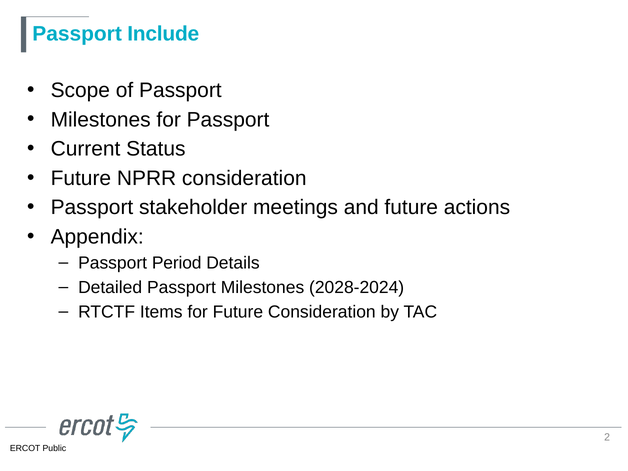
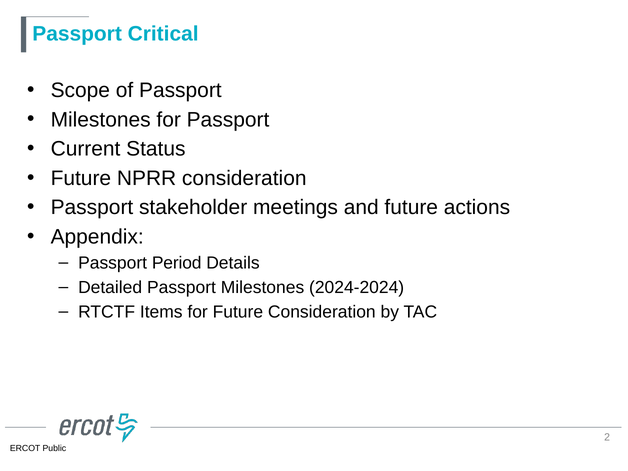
Include: Include -> Critical (163, 34)
2028-2024: 2028-2024 -> 2024-2024 (357, 288)
